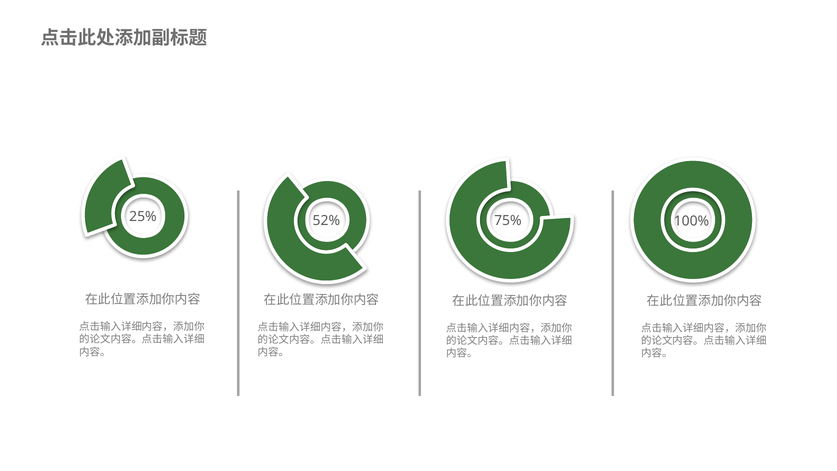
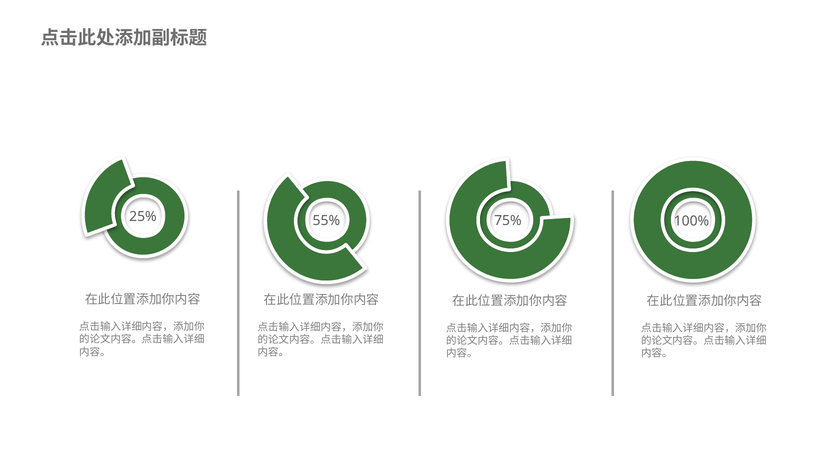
52%: 52% -> 55% (326, 221)
